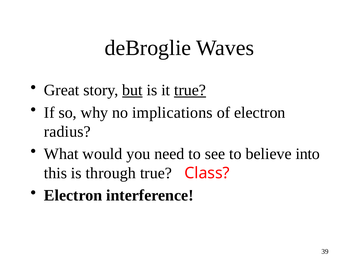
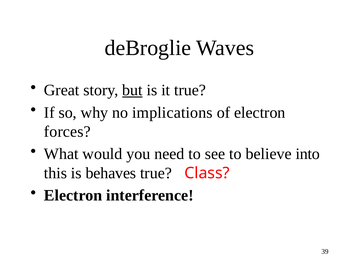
true underline: present -> none (190, 90)
radius: radius -> forces (67, 132)
through: through -> behaves (111, 173)
